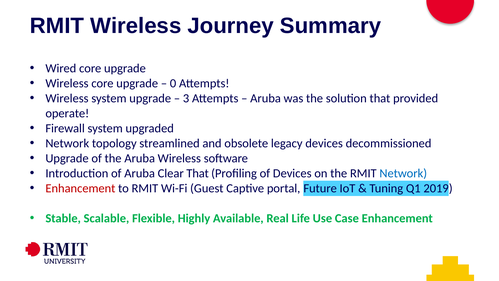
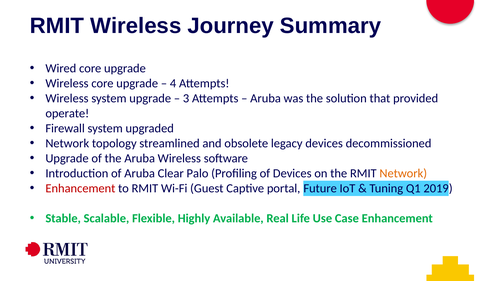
0: 0 -> 4 (173, 83)
Clear That: That -> Palo (198, 173)
Network colour: blue -> orange (403, 173)
